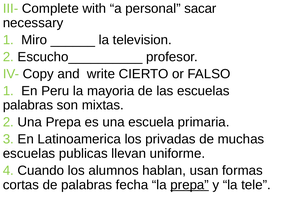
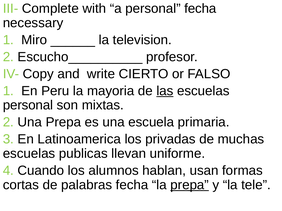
personal sacar: sacar -> fecha (200, 9)
las underline: none -> present (165, 91)
palabras: palabras -> personal (28, 105)
